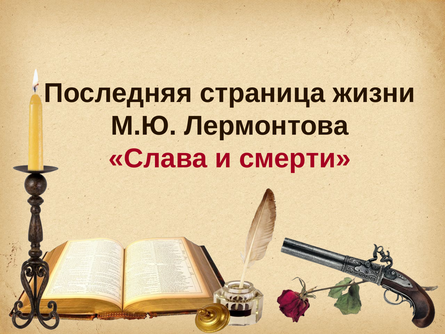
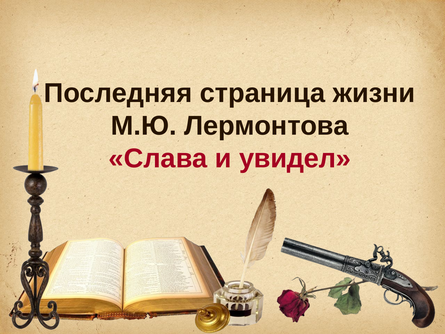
смерти: смерти -> увидел (295, 158)
